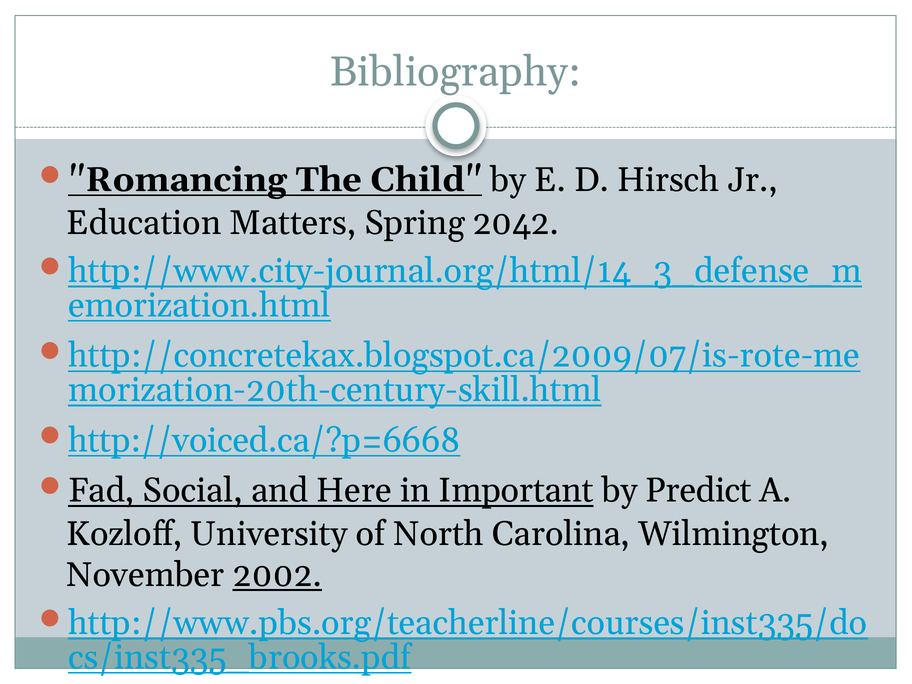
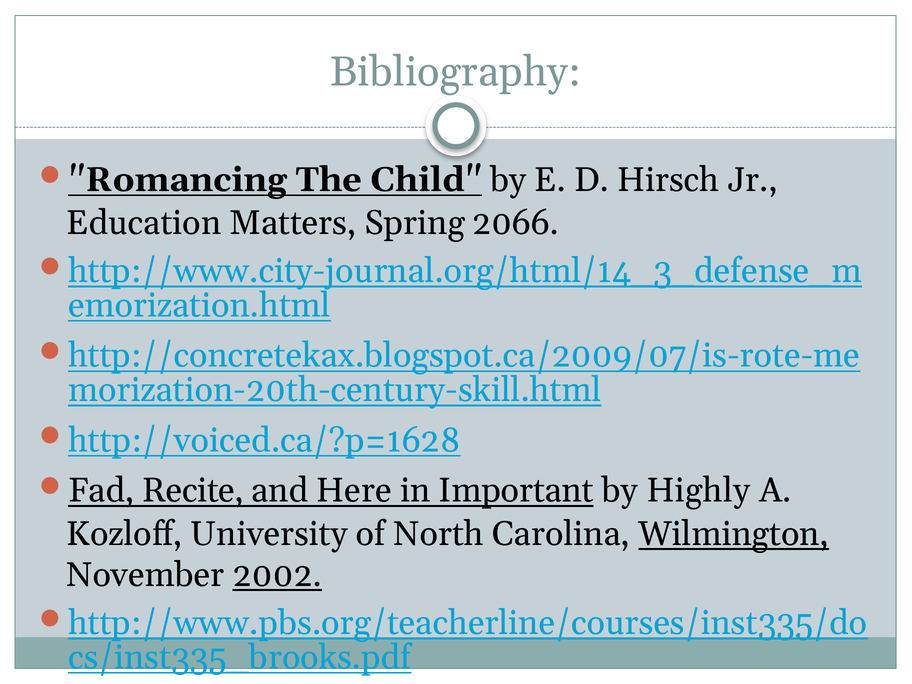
2042: 2042 -> 2066 (516, 223)
http://voiced.ca/?p=6668: http://voiced.ca/?p=6668 -> http://voiced.ca/?p=1628 (264, 440)
Social: Social -> Recite (193, 491)
Predict: Predict -> Highly (698, 491)
Wilmington underline: none -> present (734, 534)
